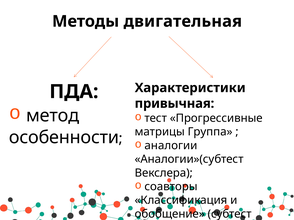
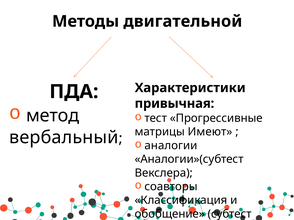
двигательная: двигательная -> двигательной (183, 21)
Группа: Группа -> Имеют (210, 132)
особенности: особенности -> вербальный (64, 138)
